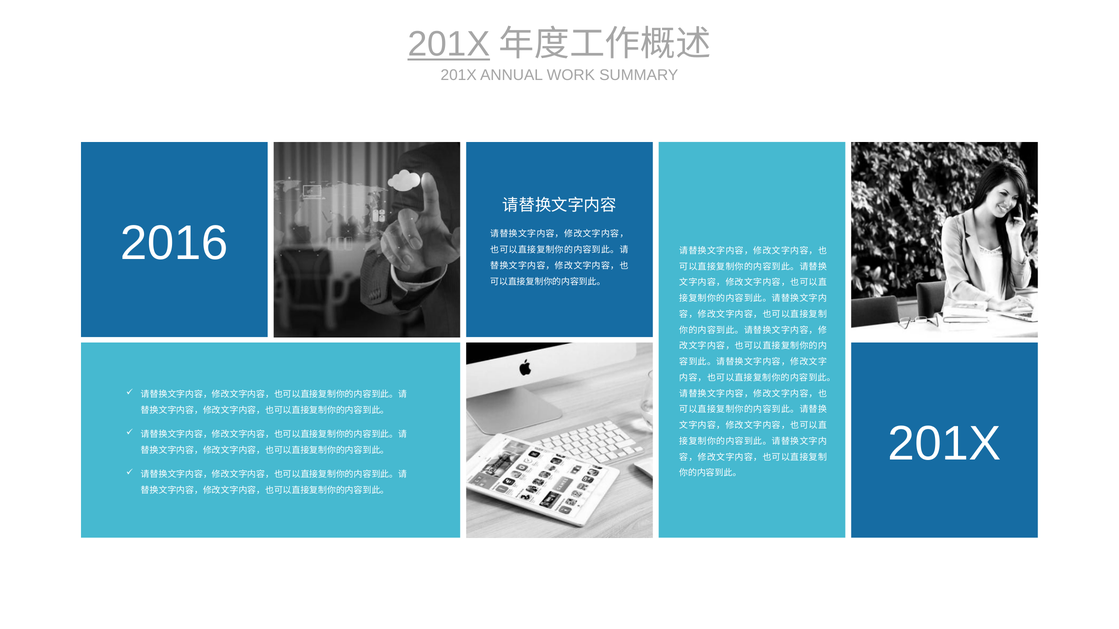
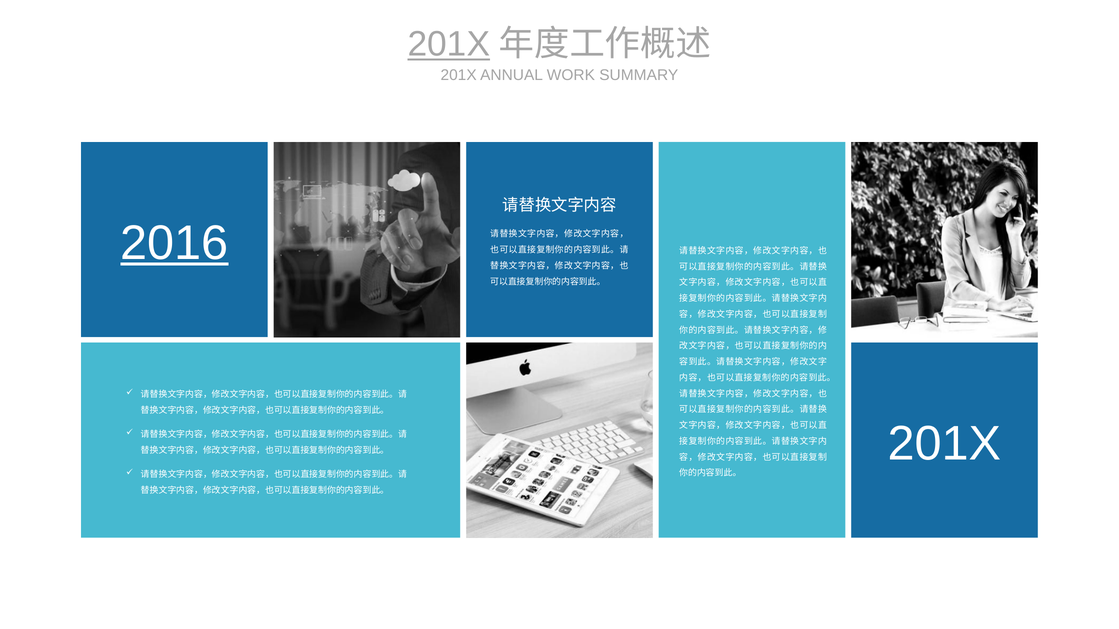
2016 underline: none -> present (174, 243)
